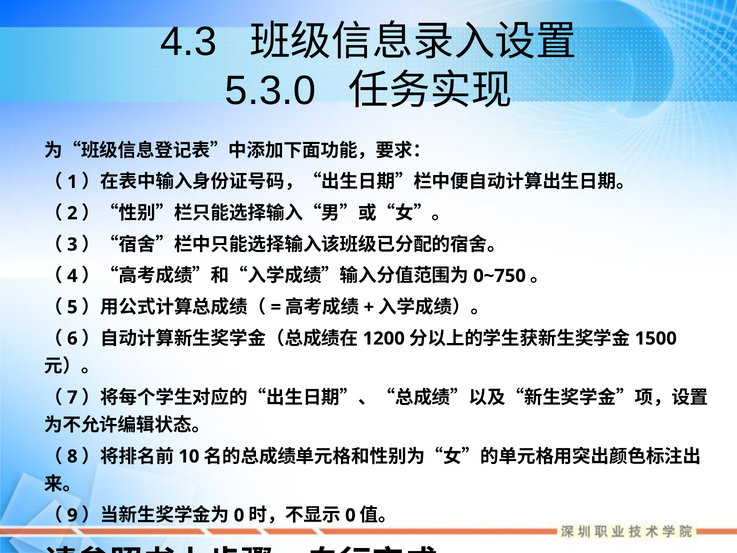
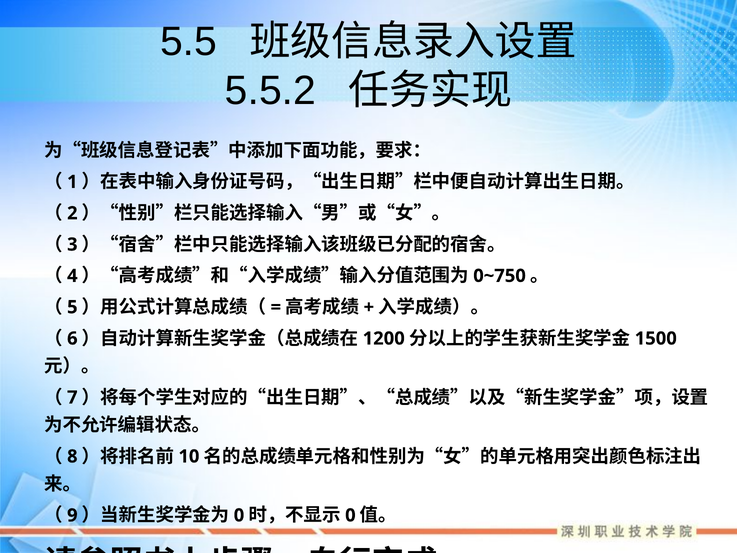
4.3: 4.3 -> 5.5 (189, 42)
5.3.0: 5.3.0 -> 5.5.2 (270, 91)
